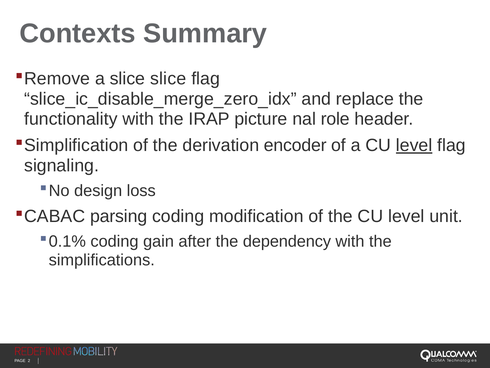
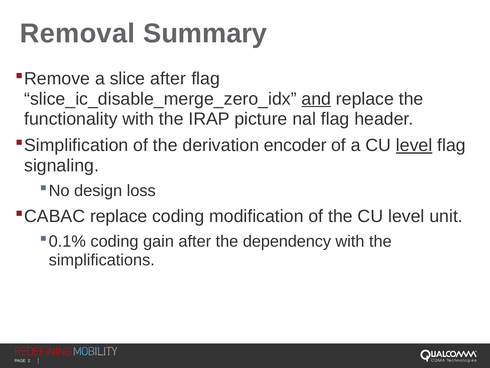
Contexts: Contexts -> Removal (77, 33)
slice slice: slice -> after (168, 79)
and underline: none -> present (316, 99)
nal role: role -> flag (335, 119)
parsing: parsing -> replace (119, 216)
